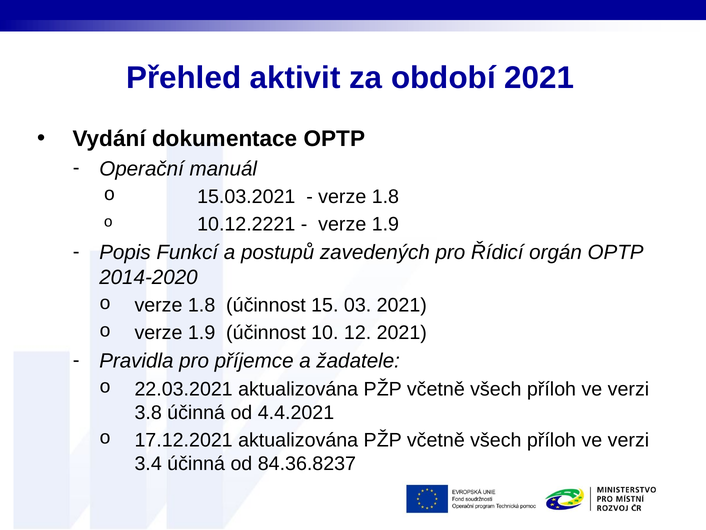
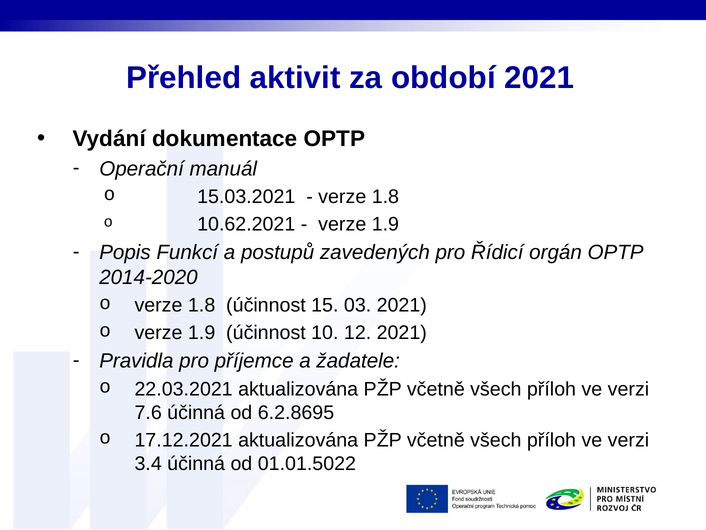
10.12.2221: 10.12.2221 -> 10.62.2021 (246, 224)
3.8: 3.8 -> 7.6 (148, 412)
4.4.2021: 4.4.2021 -> 6.2.8695 (296, 412)
84.36.8237: 84.36.8237 -> 01.01.5022 (307, 463)
